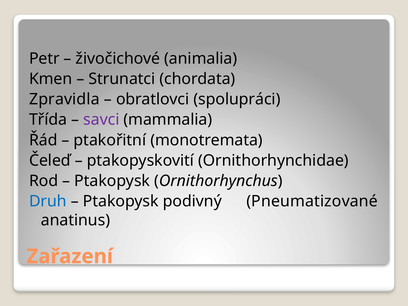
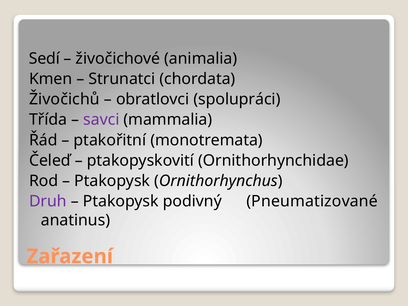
Petr: Petr -> Sedí (44, 58)
Zpravidla: Zpravidla -> Živočichů (64, 99)
Druh colour: blue -> purple (48, 201)
